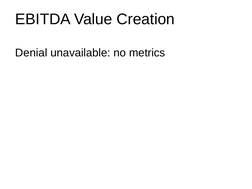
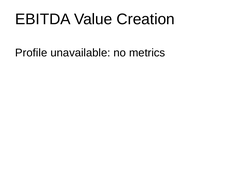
Denial: Denial -> Profile (31, 53)
